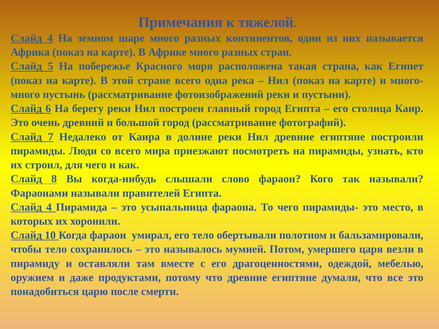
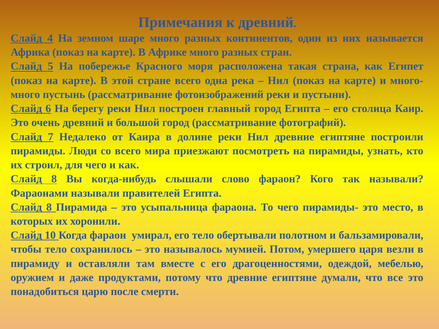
к тяжелой: тяжелой -> древний (266, 22)
4: 4 -> 8 (49, 207)
